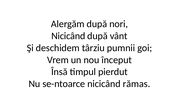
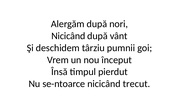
rămas: rămas -> trecut (137, 84)
